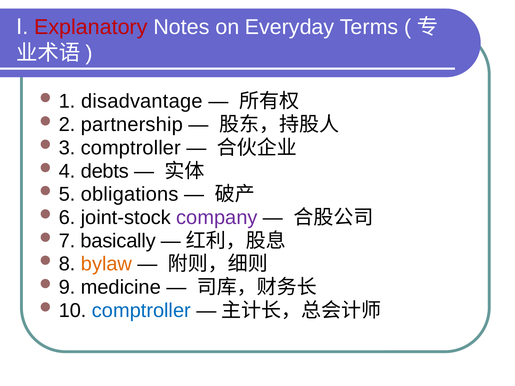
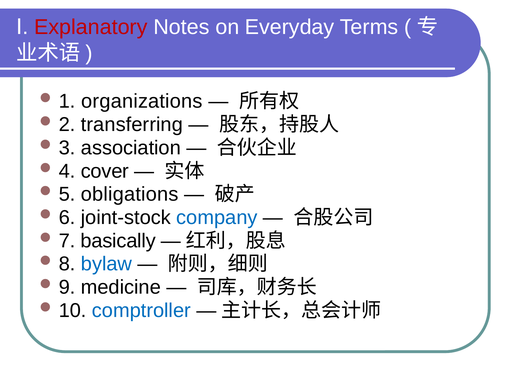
disadvantage: disadvantage -> organizations (142, 101)
partnership: partnership -> transferring (132, 125)
comptroller: comptroller -> association (131, 148)
debts: debts -> cover (105, 171)
company colour: purple -> blue (217, 218)
bylaw colour: orange -> blue (106, 264)
